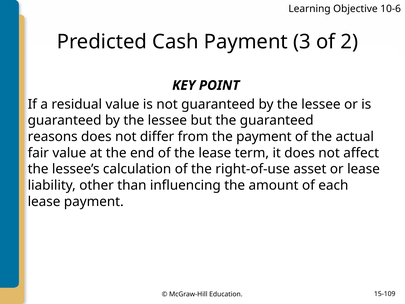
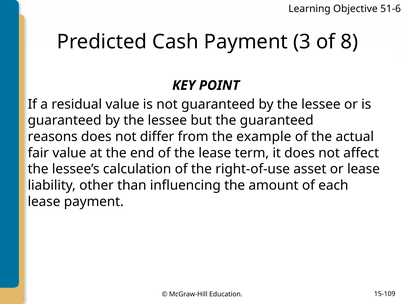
10-6: 10-6 -> 51-6 (391, 9)
2: 2 -> 8 (349, 42)
the payment: payment -> example (264, 137)
